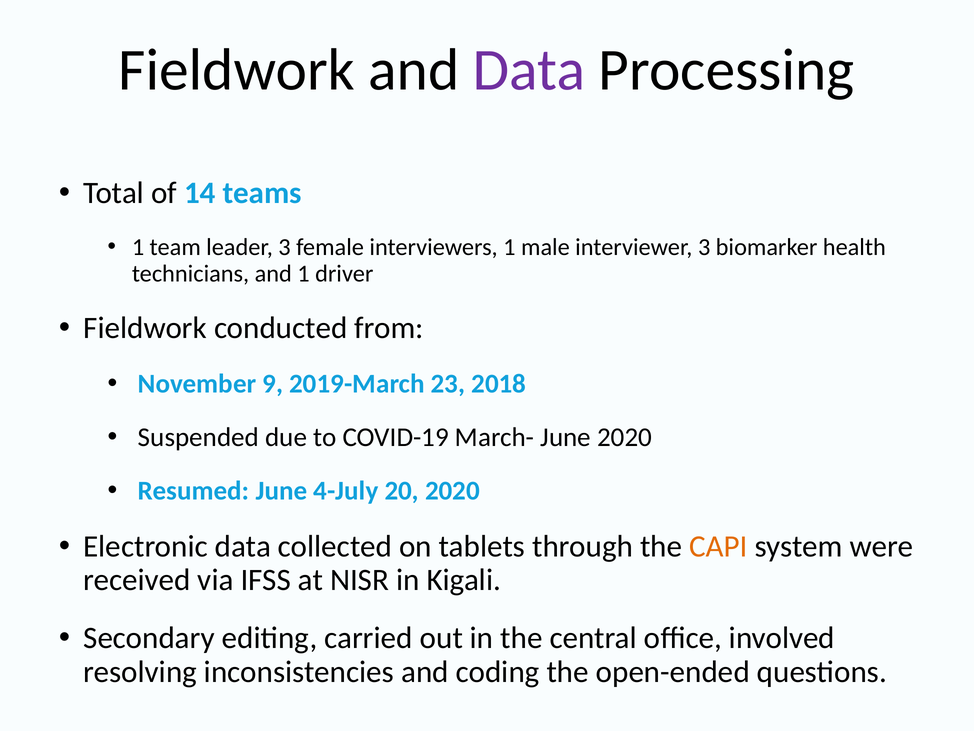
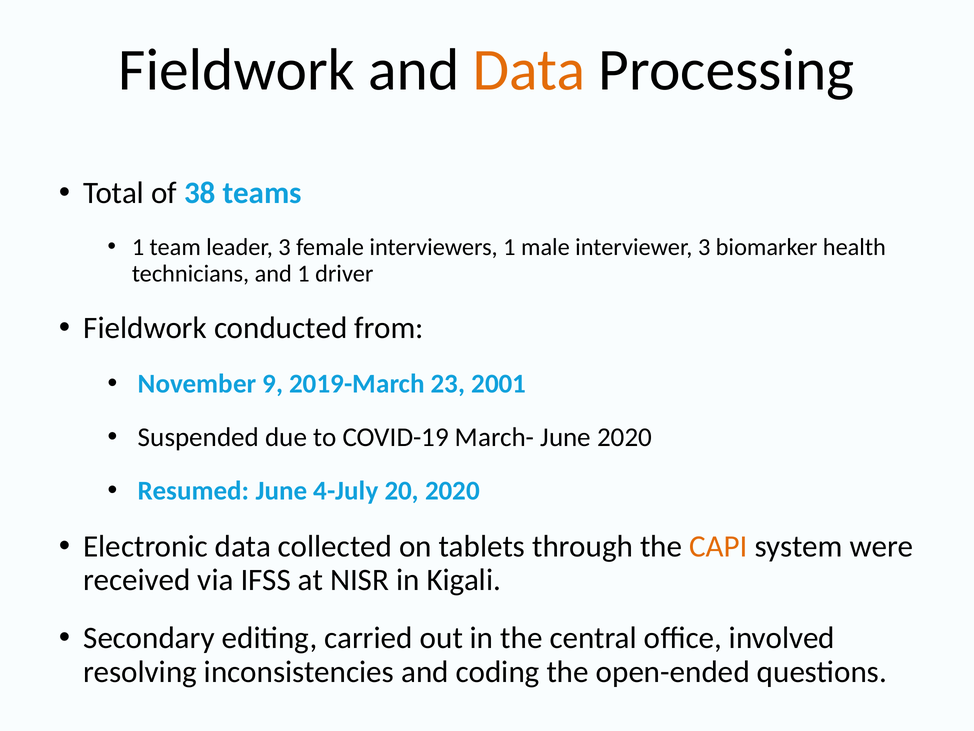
Data colour: purple -> orange (529, 70)
14: 14 -> 38 (200, 193)
2018: 2018 -> 2001 (499, 383)
